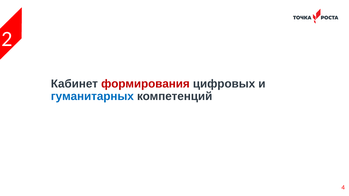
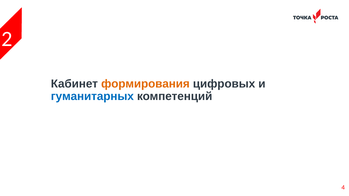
формирования colour: red -> orange (145, 84)
